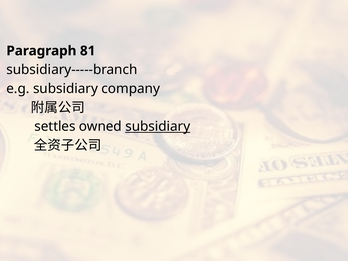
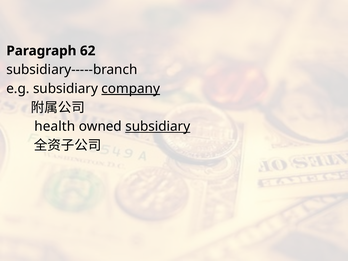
81: 81 -> 62 (88, 51)
company underline: none -> present (131, 89)
settles: settles -> health (55, 127)
